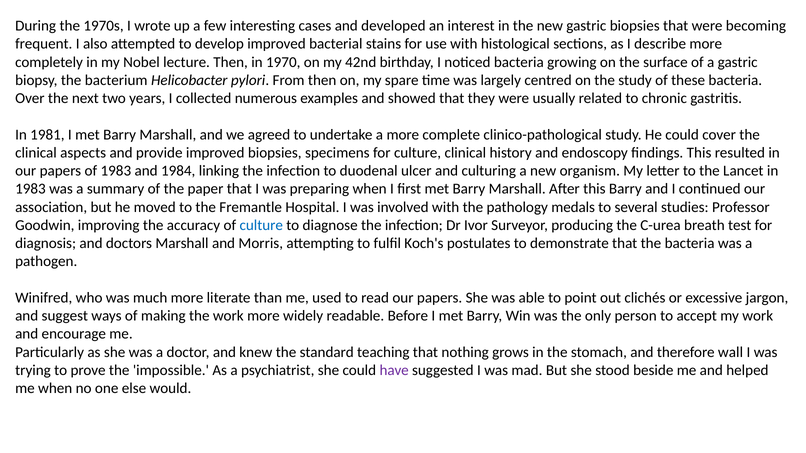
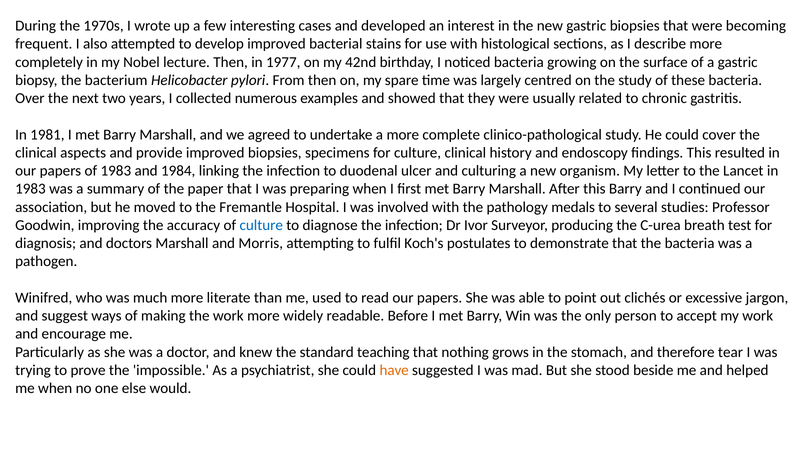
1970: 1970 -> 1977 (283, 62)
wall: wall -> tear (731, 352)
have colour: purple -> orange (394, 370)
